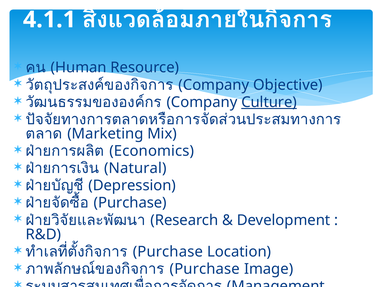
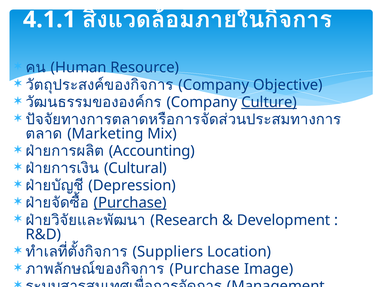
Economics: Economics -> Accounting (152, 151)
Natural: Natural -> Cultural (135, 168)
Purchase underline: none -> present (130, 202)
Purchase: Purchase -> Suppliers (168, 251)
